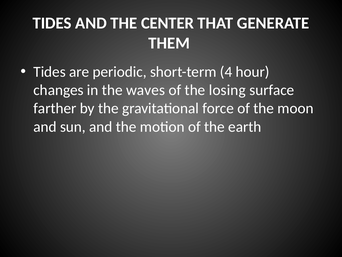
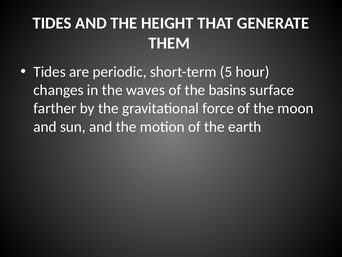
CENTER: CENTER -> HEIGHT (167, 23)
4: 4 -> 5 (226, 72)
losing: losing -> basins (227, 90)
